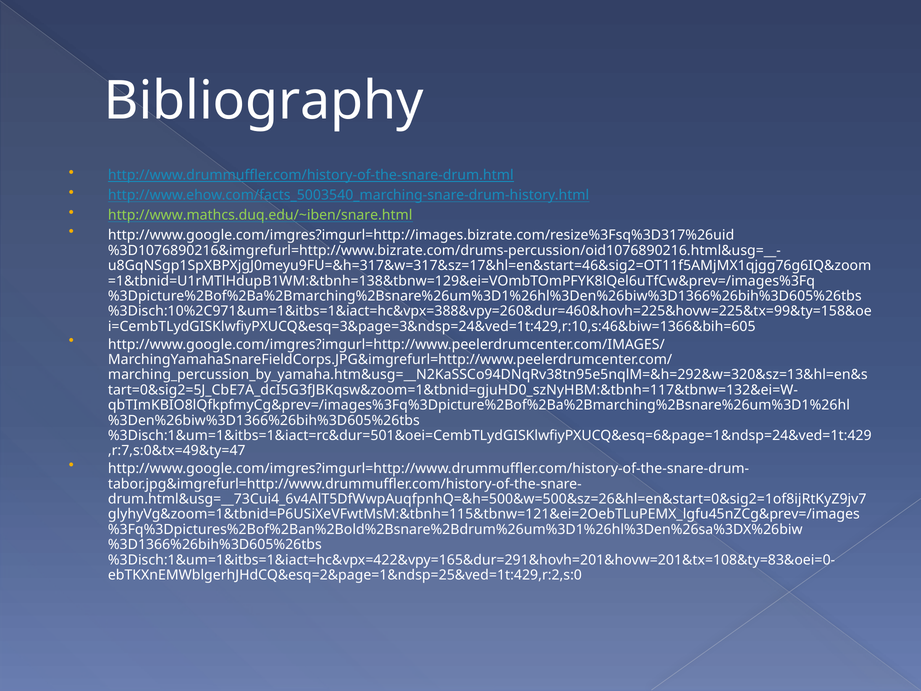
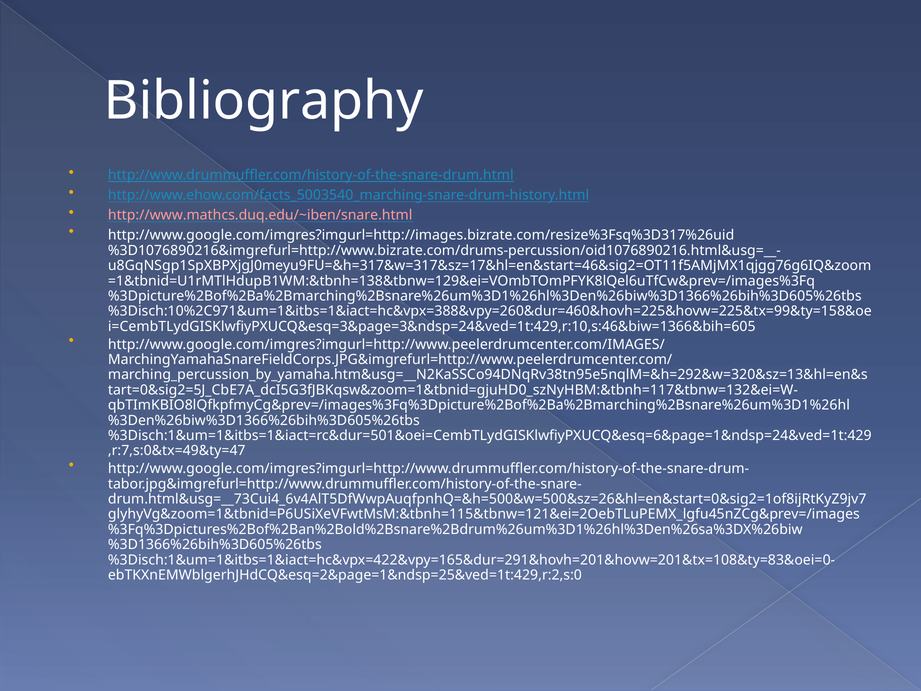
http://www.mathcs.duq.edu/~iben/snare.html colour: light green -> pink (260, 215)
